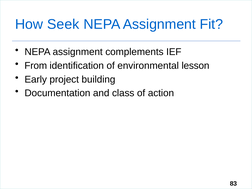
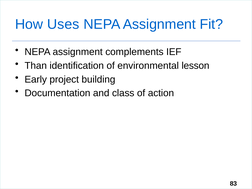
Seek: Seek -> Uses (63, 24)
From: From -> Than (36, 66)
